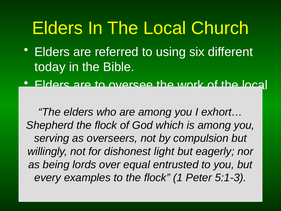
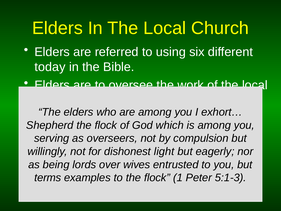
equal: equal -> wives (137, 164)
every: every -> terms (48, 178)
